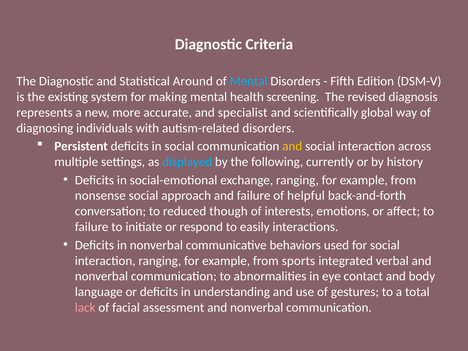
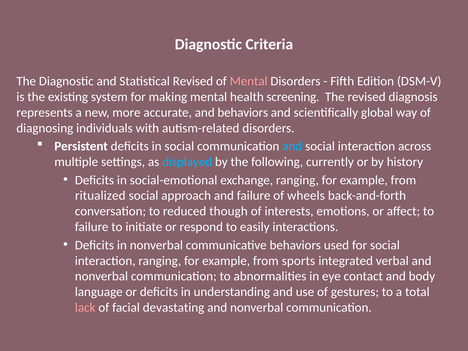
Statistical Around: Around -> Revised (193, 81)
Mental colour: light blue -> pink (249, 81)
and specialist: specialist -> behaviors (243, 112)
and colour: yellow -> light blue (292, 146)
nonsense: nonsense -> ritualized (100, 196)
helpful: helpful -> wheels (306, 196)
assessment: assessment -> devastating (174, 308)
